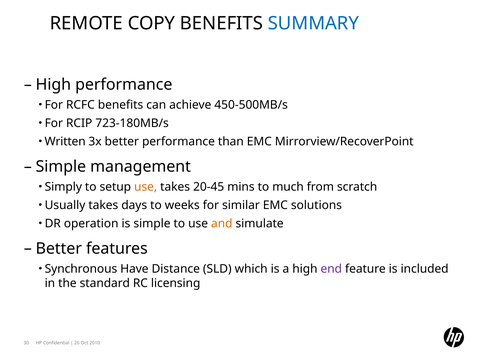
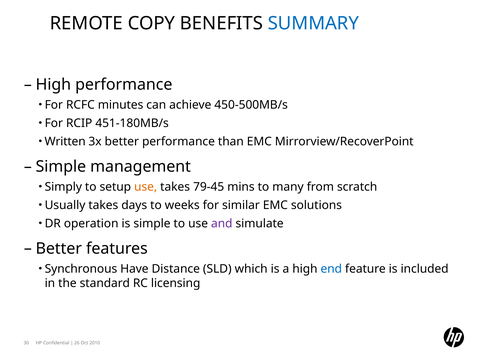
RCFC benefits: benefits -> minutes (121, 105)
723-180MB/s: 723-180MB/s -> 451-180MB/s (132, 123)
20-45: 20-45 -> 79-45 (209, 187)
much: much -> many (288, 187)
and colour: orange -> purple (222, 223)
end colour: purple -> blue (331, 269)
